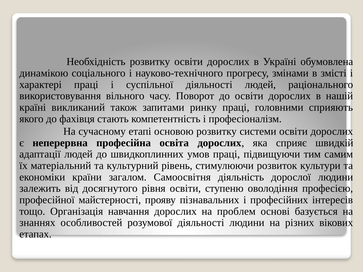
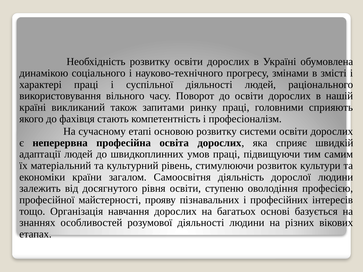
проблем: проблем -> багатьох (236, 212)
